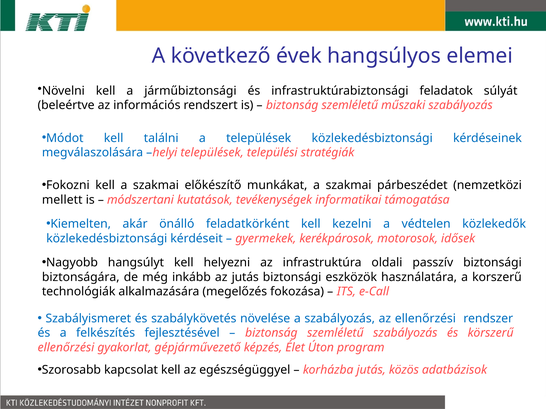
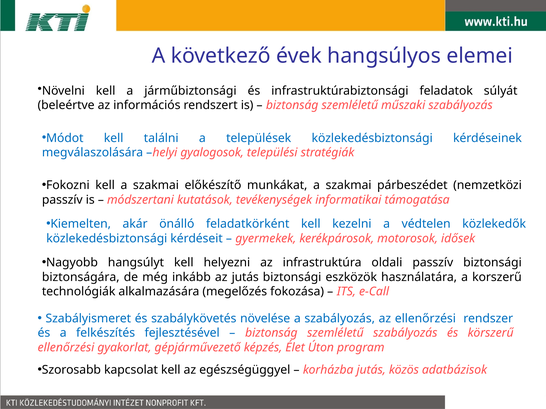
helyi települések: települések -> gyalogosok (212, 153)
mellett: mellett -> passzív (62, 200)
